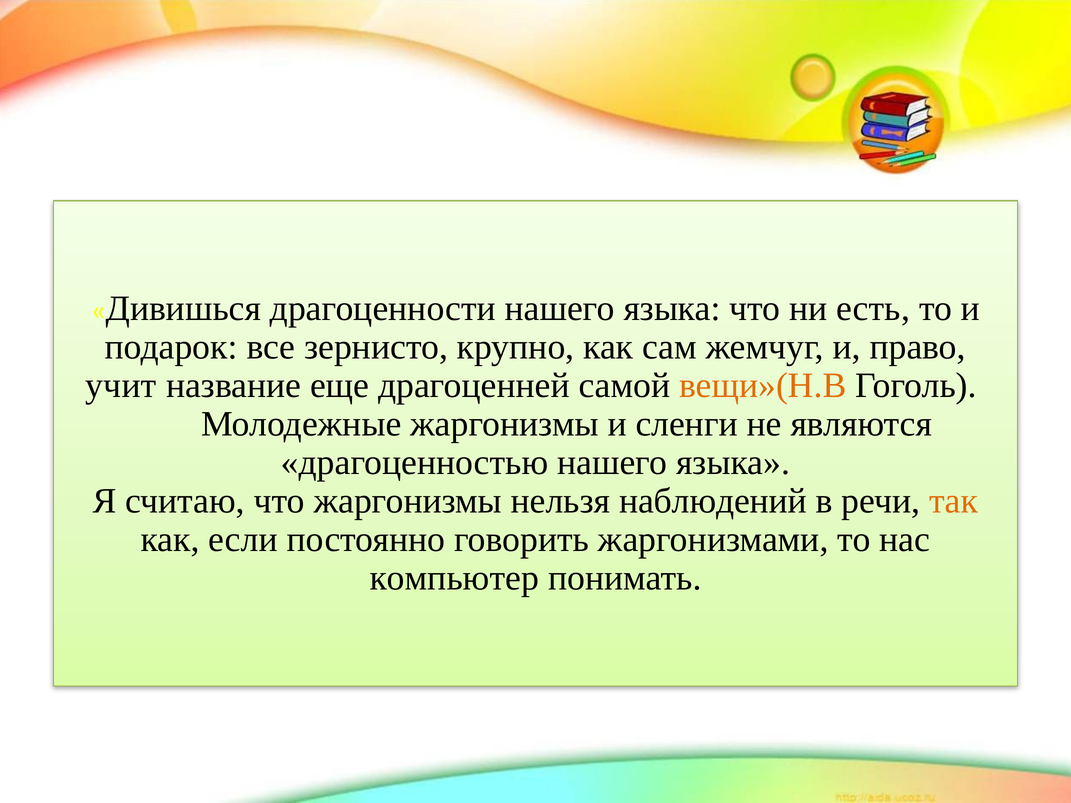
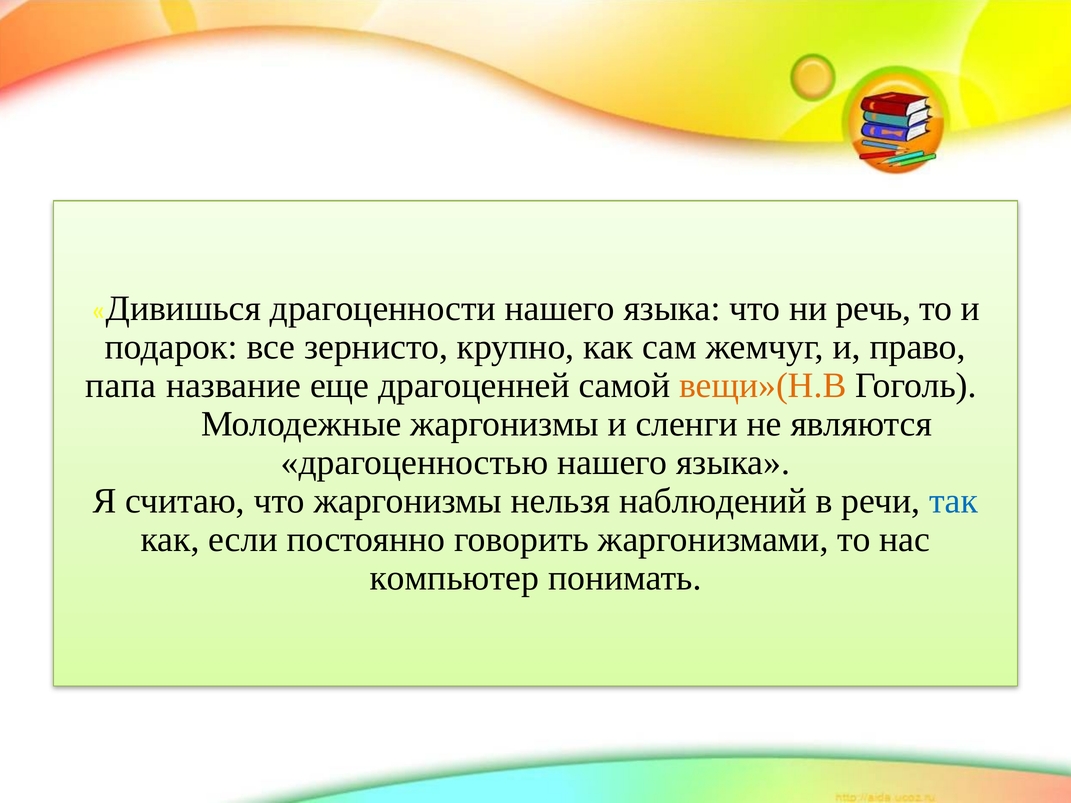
есть: есть -> речь (873, 308)
учит: учит -> папа (121, 385)
так colour: orange -> blue (954, 501)
